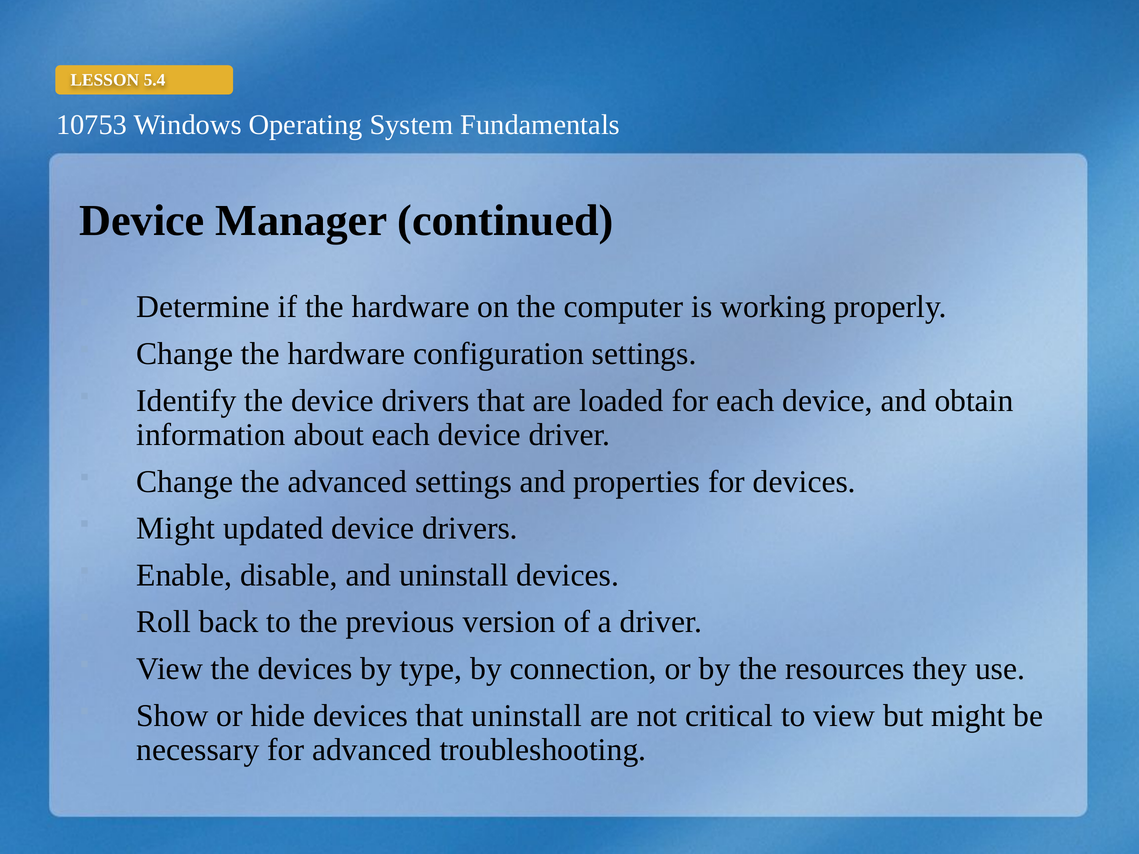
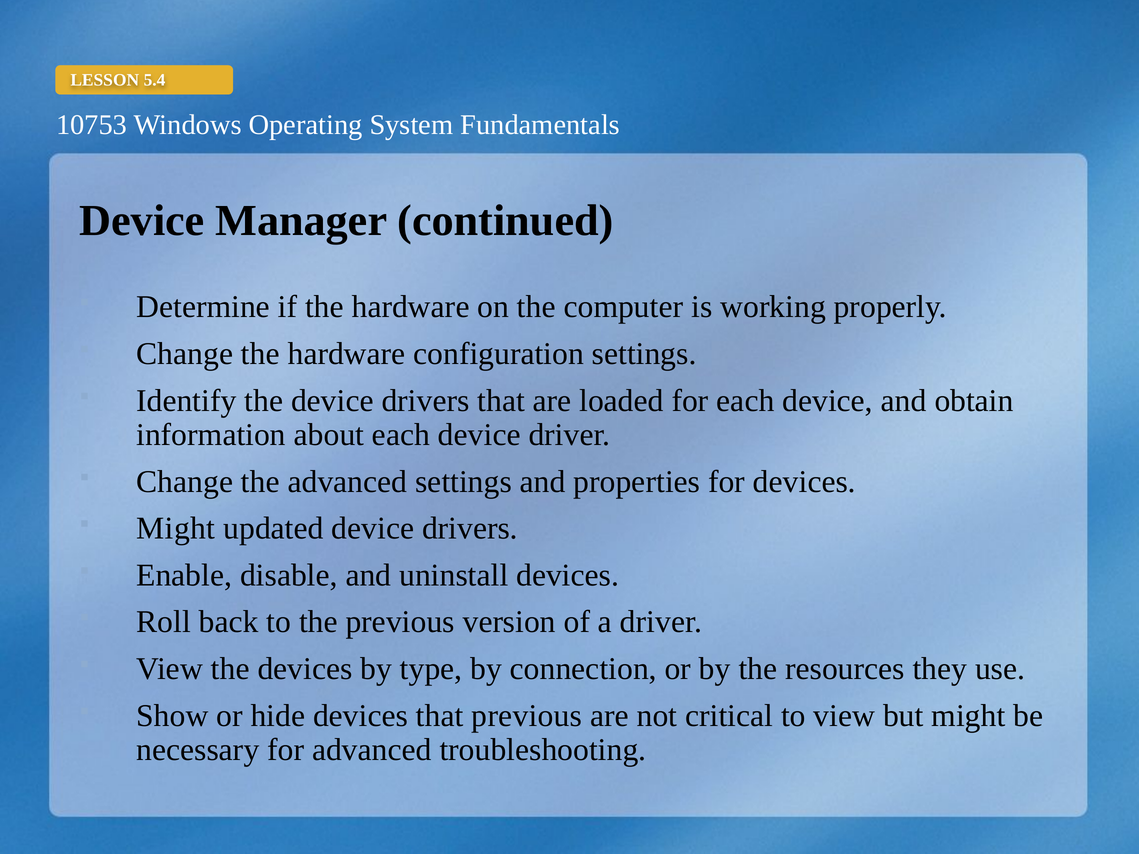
that uninstall: uninstall -> previous (527, 716)
